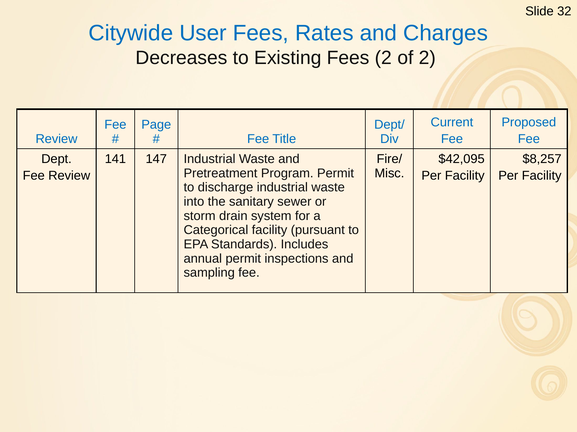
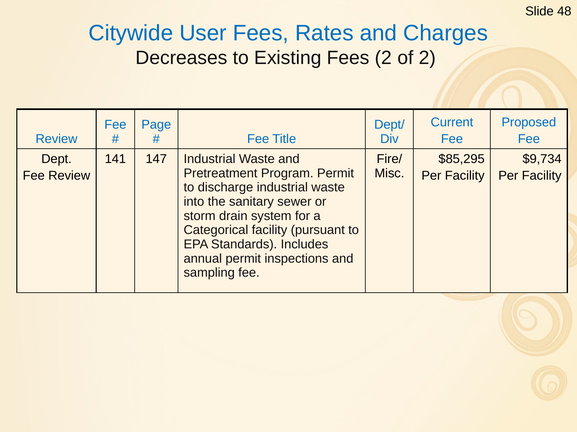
32: 32 -> 48 (564, 11)
$42,095: $42,095 -> $85,295 (462, 159)
$8,257: $8,257 -> $9,734 (542, 159)
